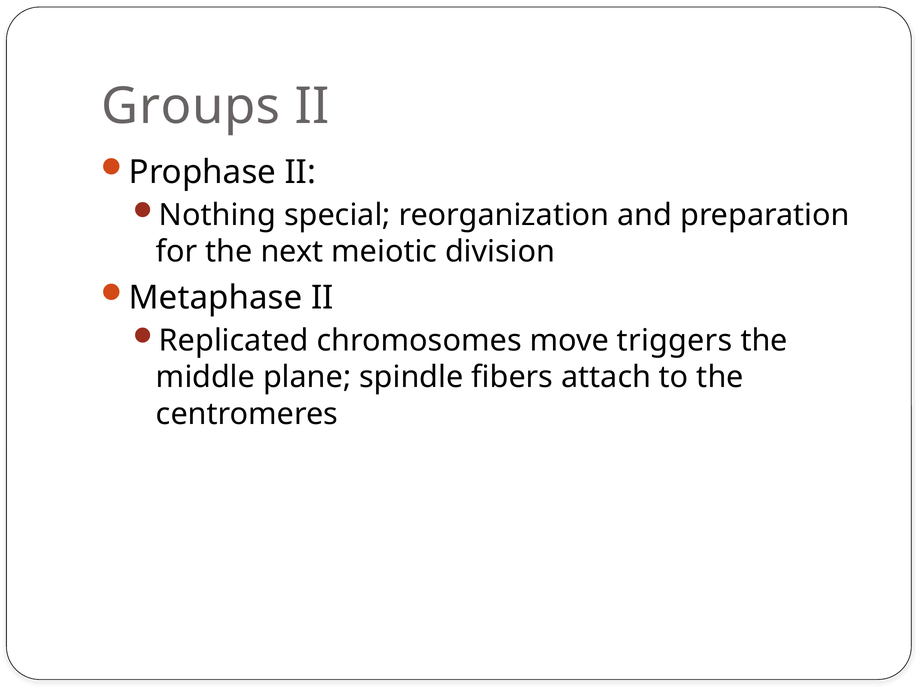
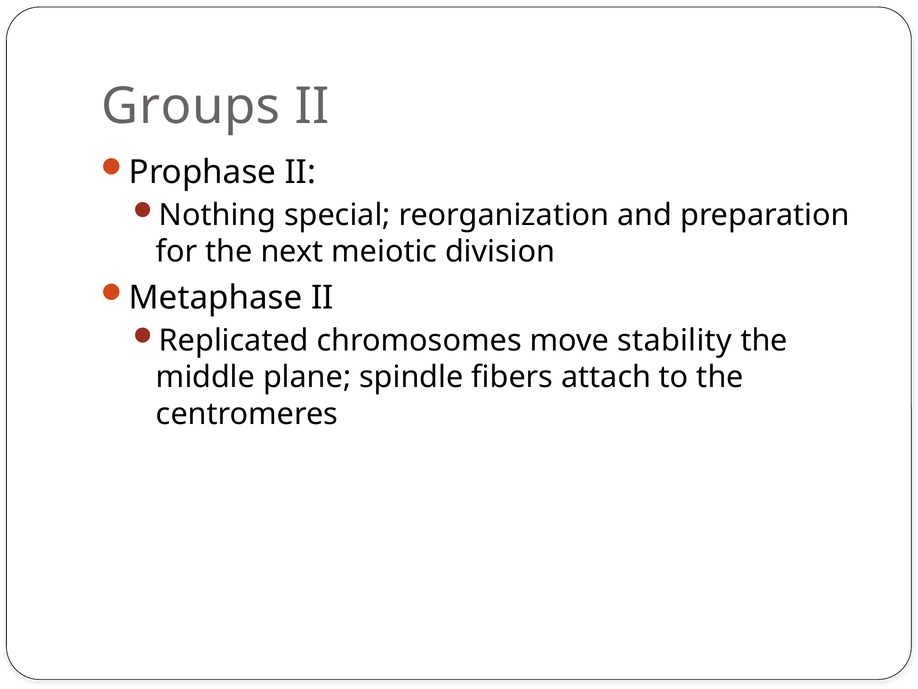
triggers: triggers -> stability (675, 340)
